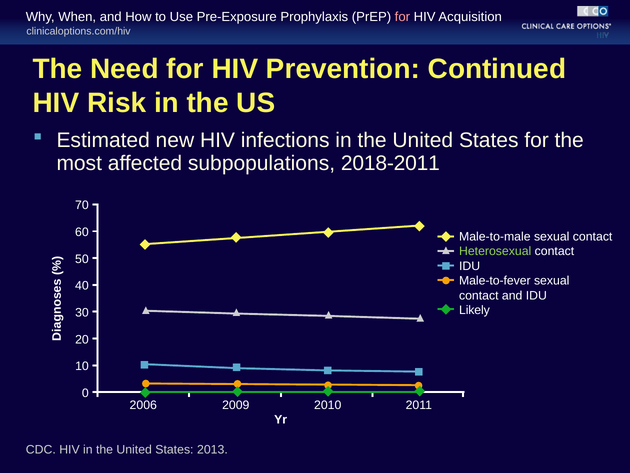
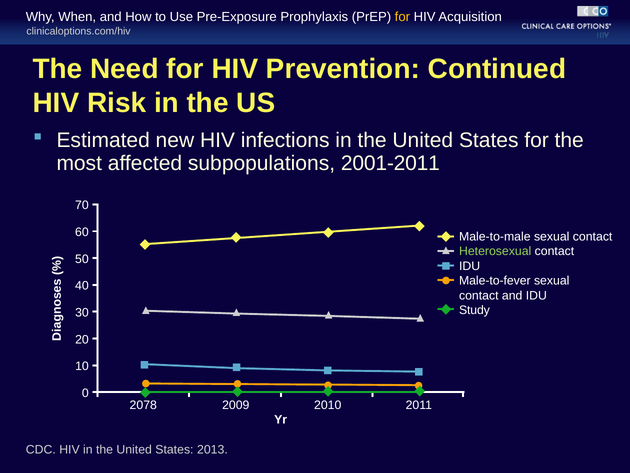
for colour: pink -> yellow (402, 17)
2018-2011: 2018-2011 -> 2001-2011 (390, 163)
Likely: Likely -> Study (474, 310)
2006: 2006 -> 2078 (143, 405)
